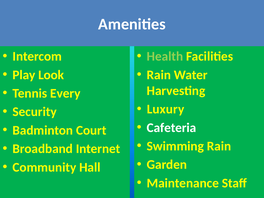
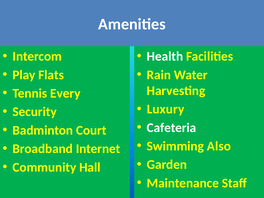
Health colour: light green -> white (165, 56)
Look: Look -> Flats (51, 75)
Swimming Rain: Rain -> Also (219, 146)
